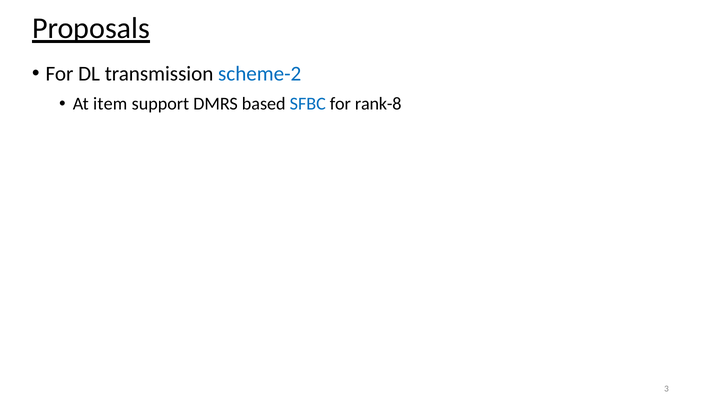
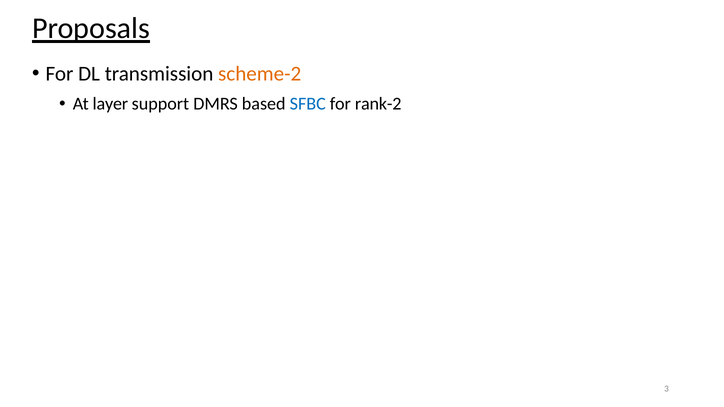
scheme-2 colour: blue -> orange (260, 74)
item: item -> layer (110, 104)
rank-8: rank-8 -> rank-2 (378, 104)
